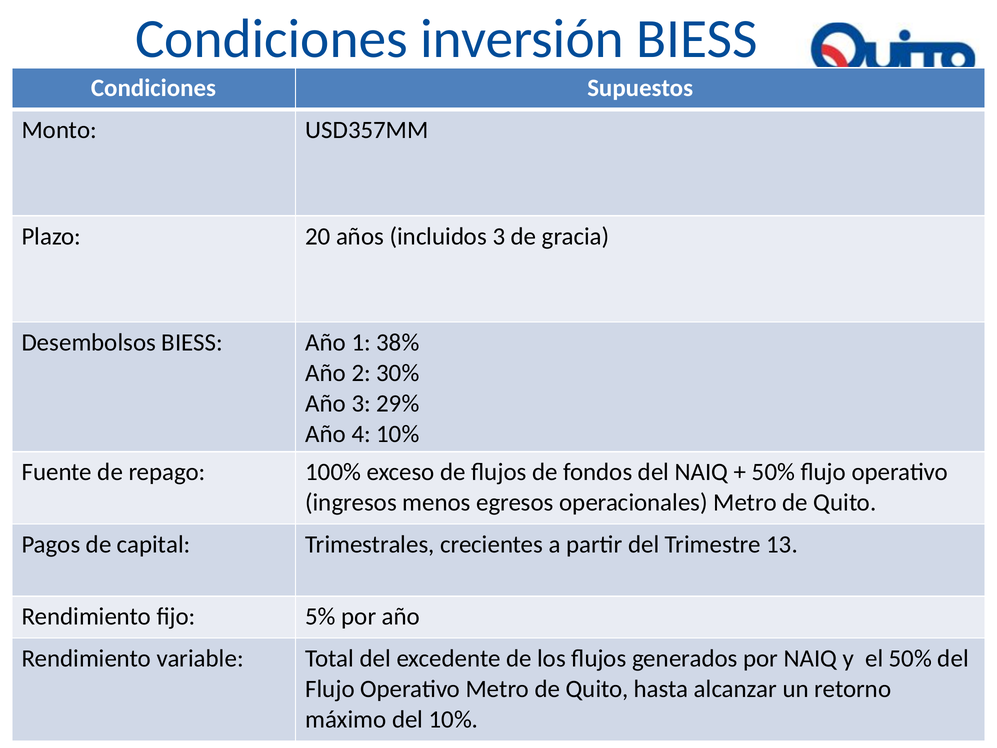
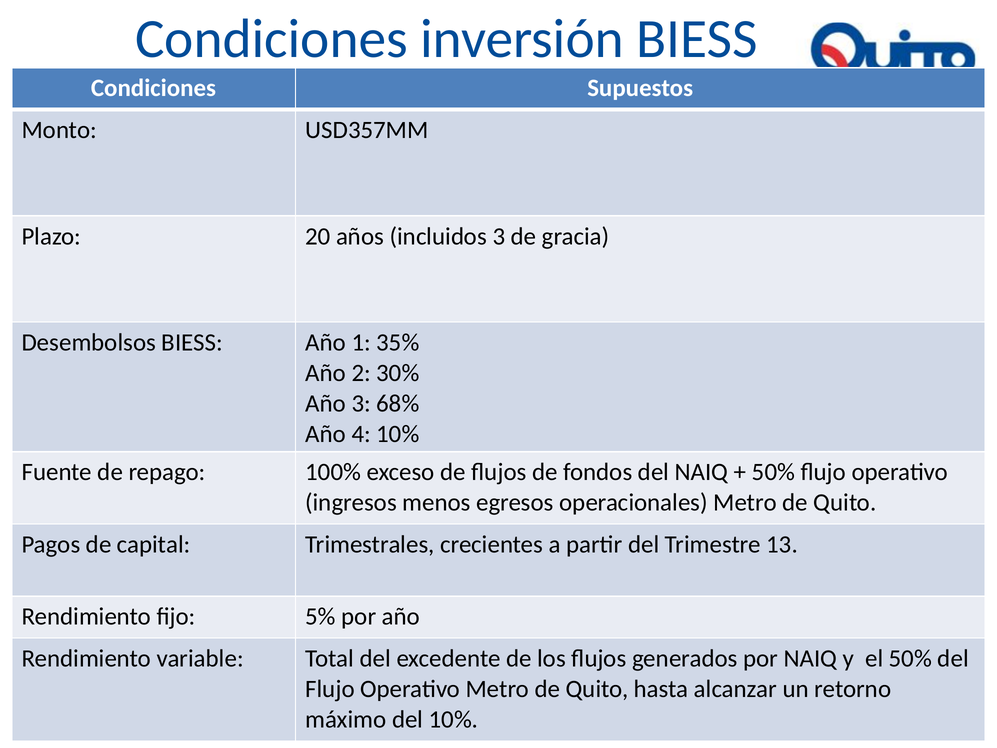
38%: 38% -> 35% (398, 342)
29%: 29% -> 68% (398, 403)
